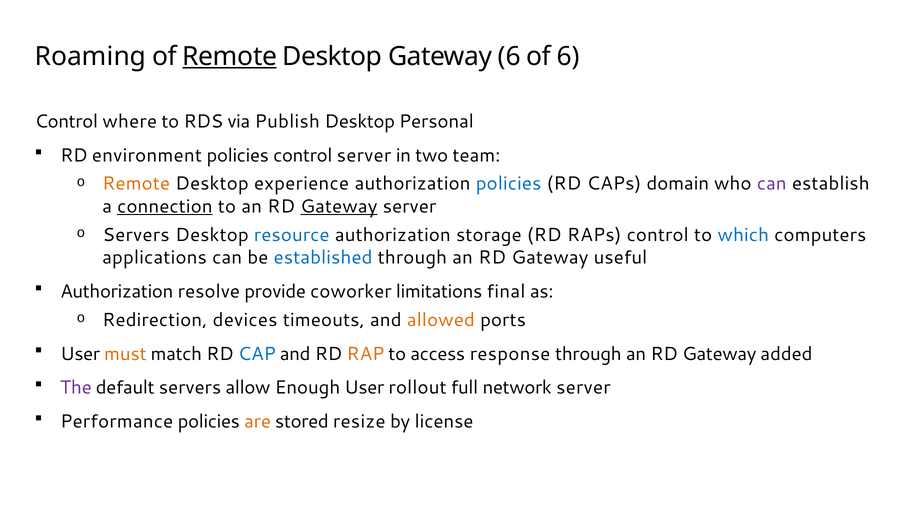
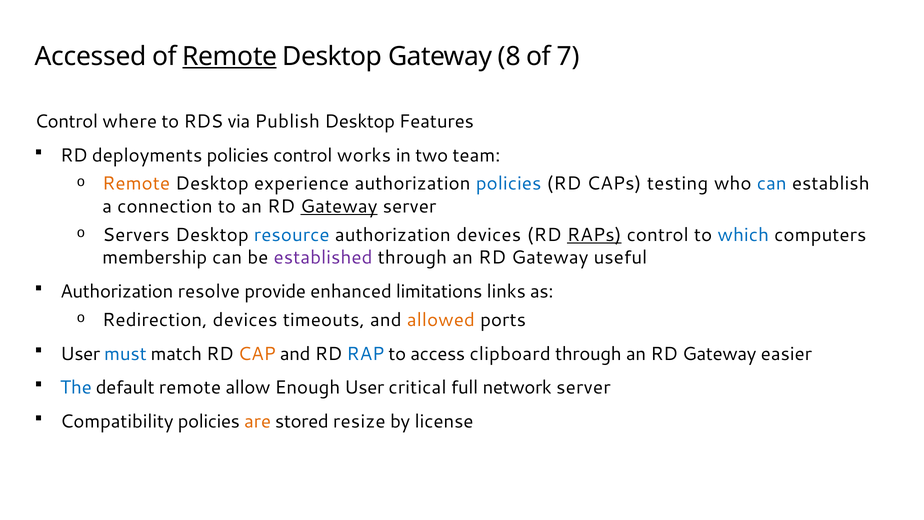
Roaming: Roaming -> Accessed (91, 56)
Gateway 6: 6 -> 8 (509, 56)
of 6: 6 -> 7 (568, 56)
Personal: Personal -> Features (436, 121)
environment: environment -> deployments (147, 155)
control server: server -> works (364, 155)
domain: domain -> testing (678, 184)
can colour: purple -> blue (772, 184)
connection underline: present -> none (165, 206)
authorization storage: storage -> devices (489, 235)
RAPs underline: none -> present (594, 235)
applications: applications -> membership (155, 257)
established colour: blue -> purple (323, 257)
coworker: coworker -> enhanced (351, 291)
final: final -> links (506, 291)
must colour: orange -> blue (125, 354)
CAP colour: blue -> orange (257, 354)
RAP colour: orange -> blue (365, 354)
response: response -> clipboard (510, 354)
added: added -> easier (786, 354)
The colour: purple -> blue (76, 388)
default servers: servers -> remote (190, 388)
rollout: rollout -> critical (418, 388)
Performance: Performance -> Compatibility (117, 421)
